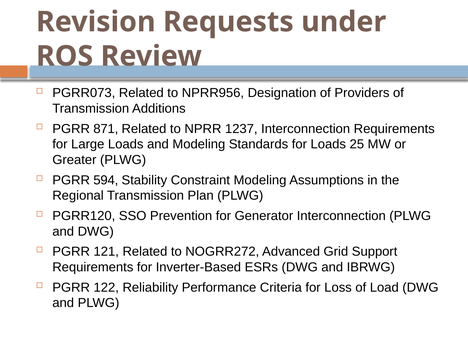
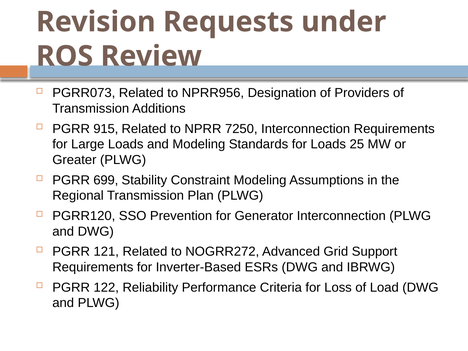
871: 871 -> 915 (106, 129)
1237: 1237 -> 7250 (241, 129)
594: 594 -> 699 (106, 180)
